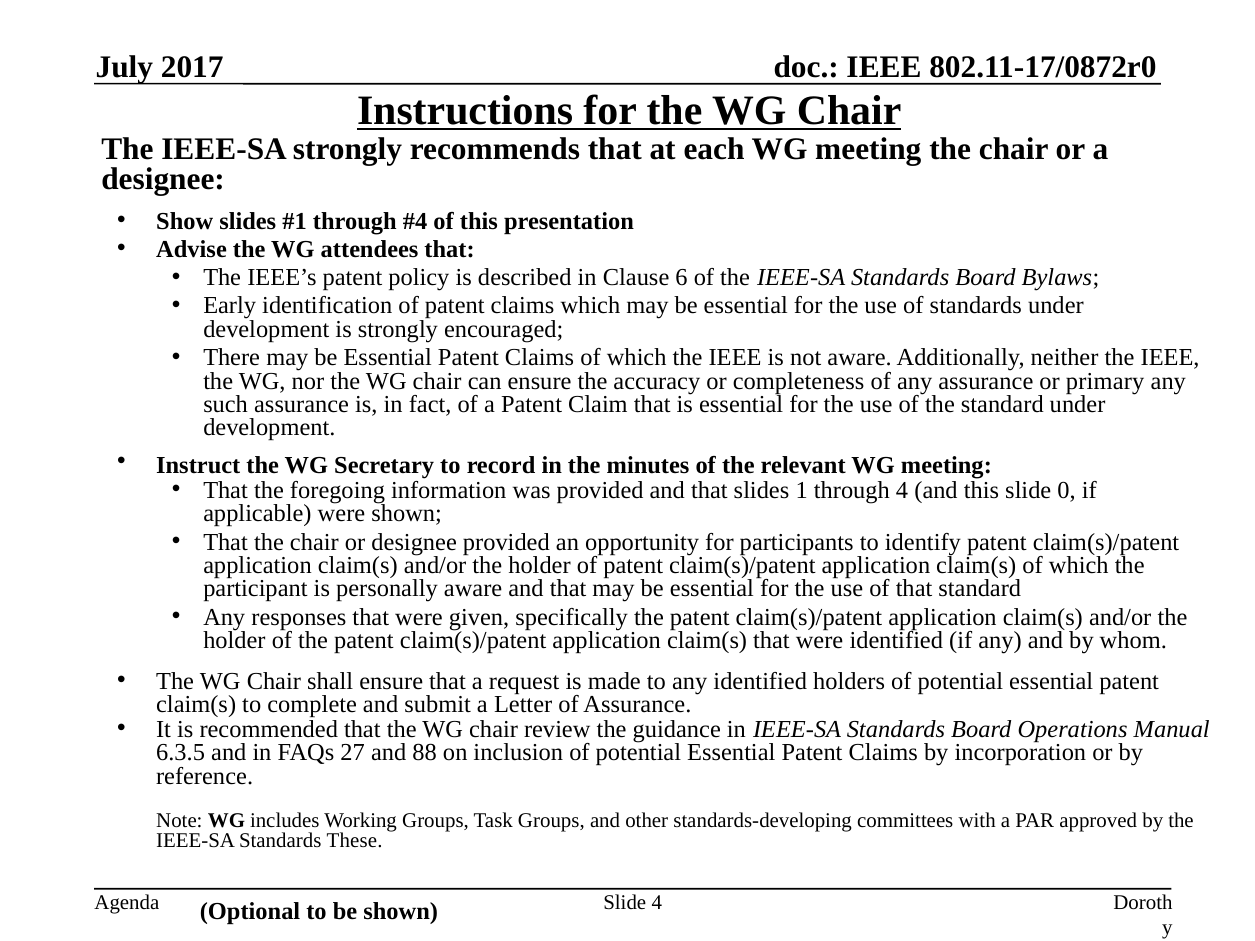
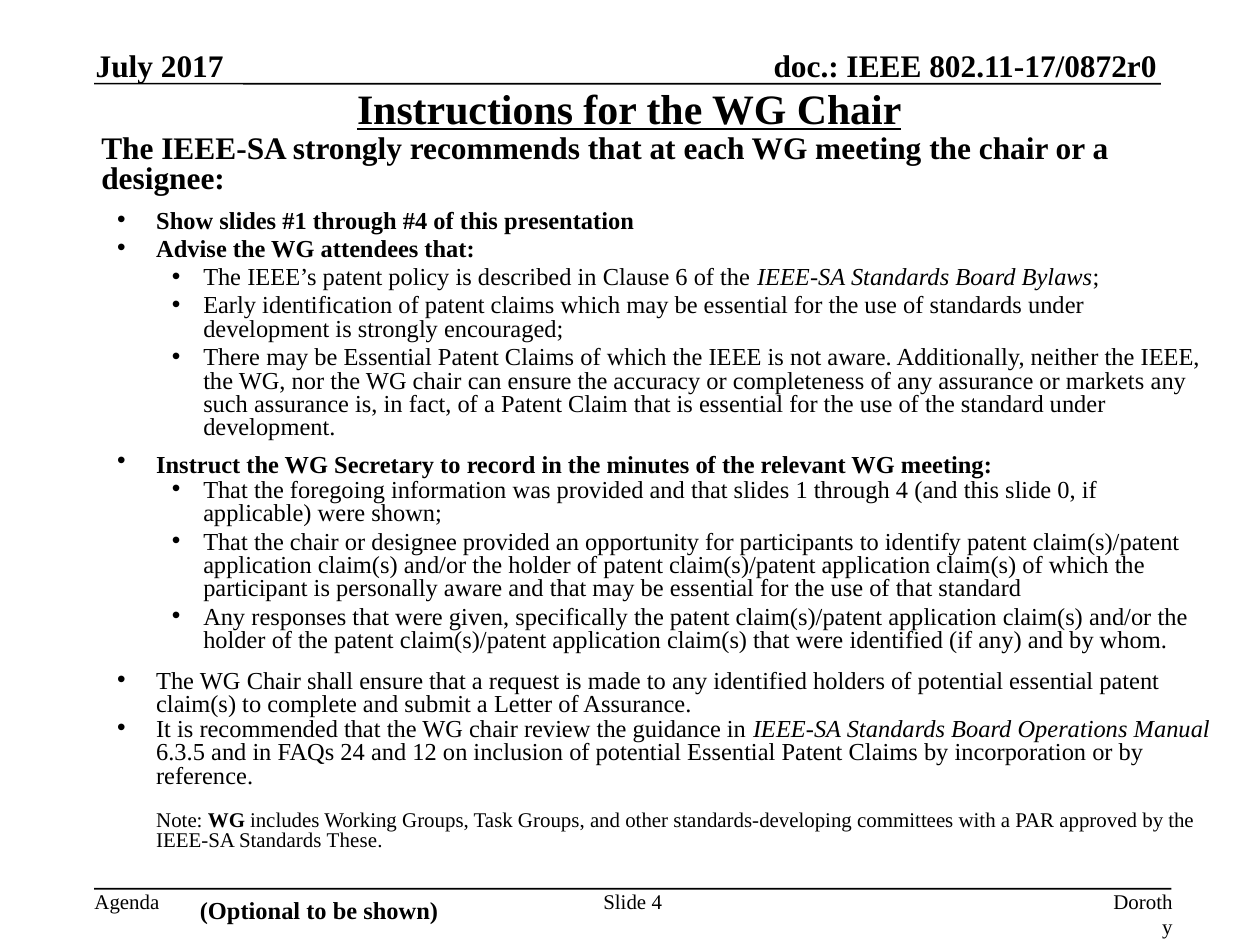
primary: primary -> markets (1105, 381)
27: 27 -> 24 (353, 753)
88: 88 -> 12 (425, 753)
